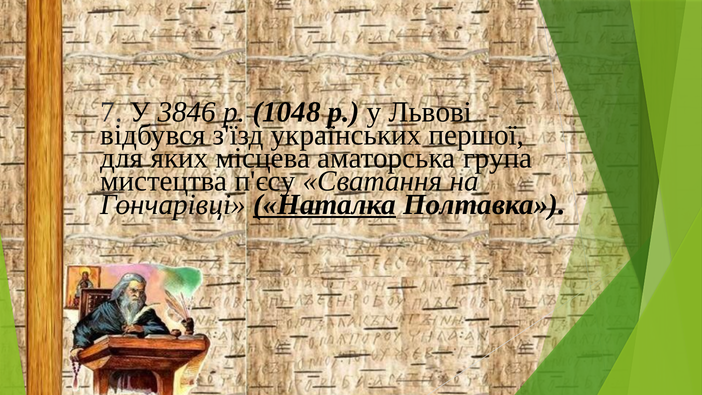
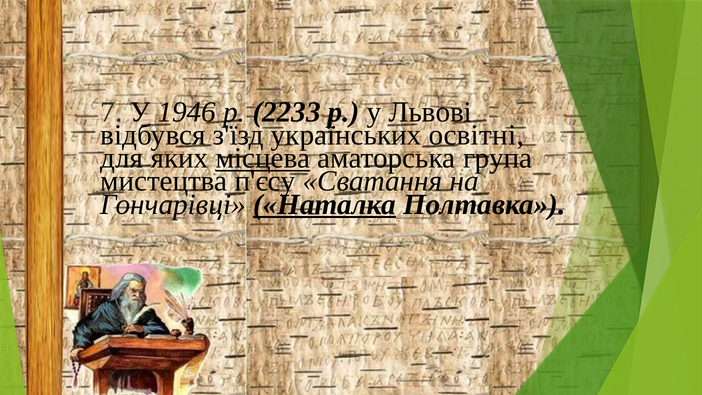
3846: 3846 -> 1946 (187, 112)
1048: 1048 -> 2233 (287, 112)
першої: першої -> освітні (476, 135)
місцева underline: none -> present (263, 158)
